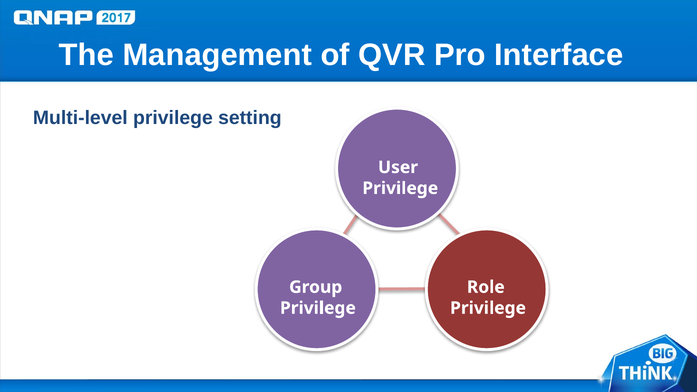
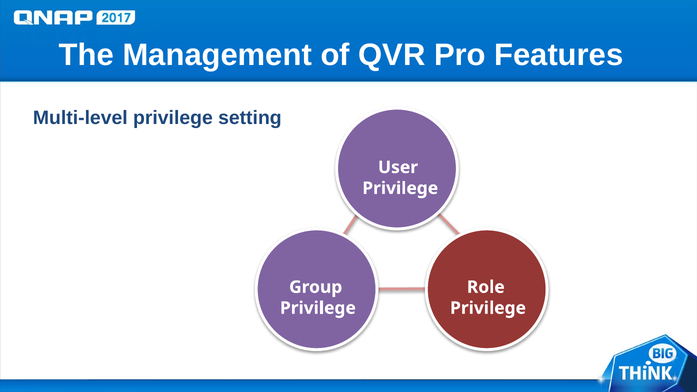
Interface: Interface -> Features (559, 55)
